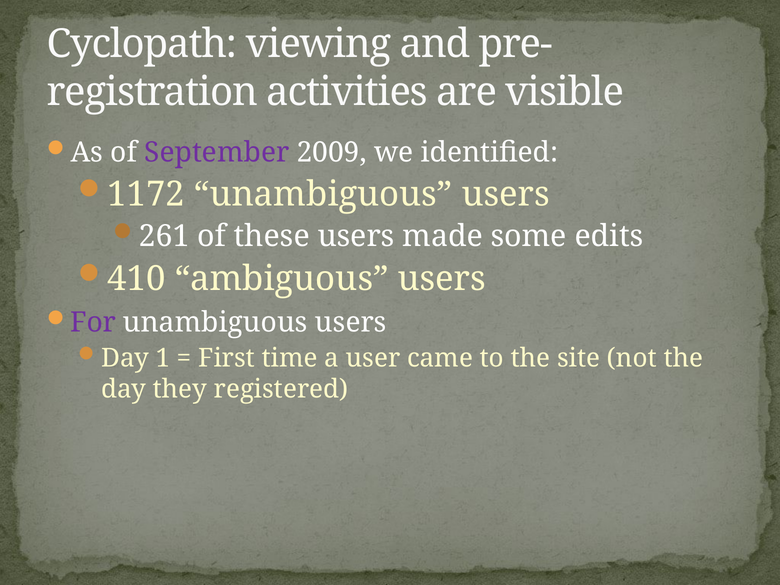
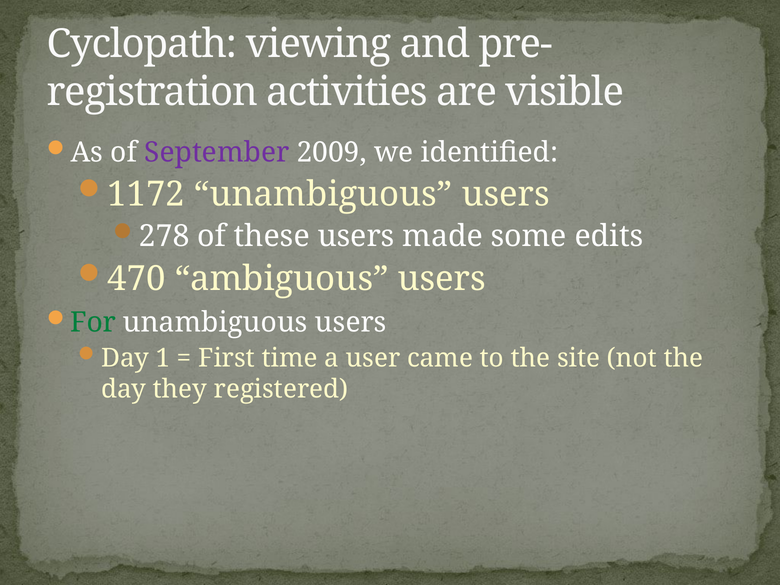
261: 261 -> 278 (164, 236)
410: 410 -> 470 (136, 279)
For colour: purple -> green (93, 322)
